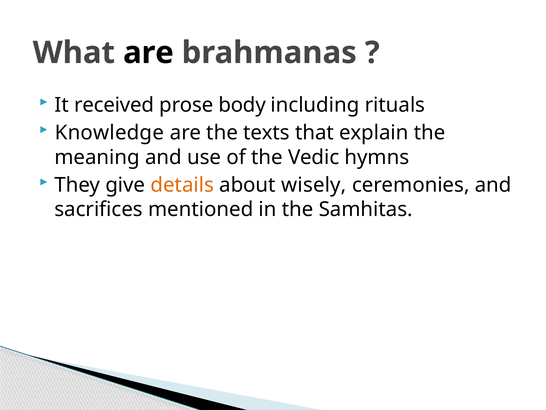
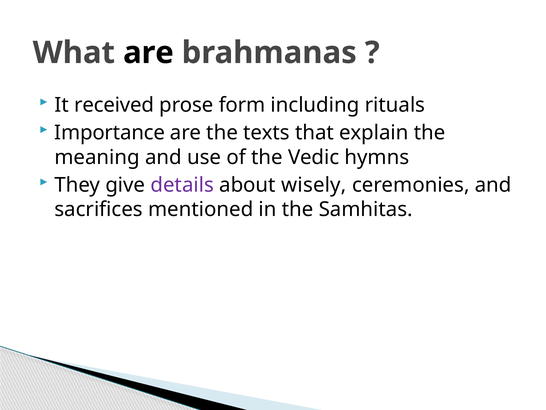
body: body -> form (242, 105)
Knowledge: Knowledge -> Importance (110, 132)
details colour: orange -> purple (182, 185)
